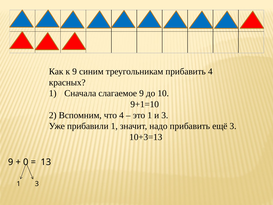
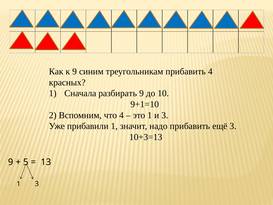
слагаемое: слагаемое -> разбирать (118, 93)
0: 0 -> 5 (26, 162)
